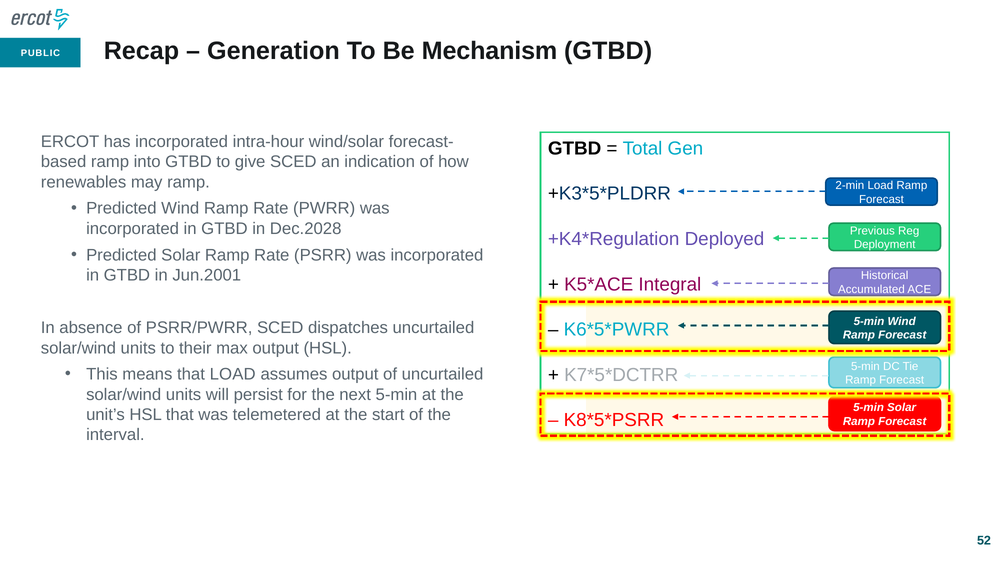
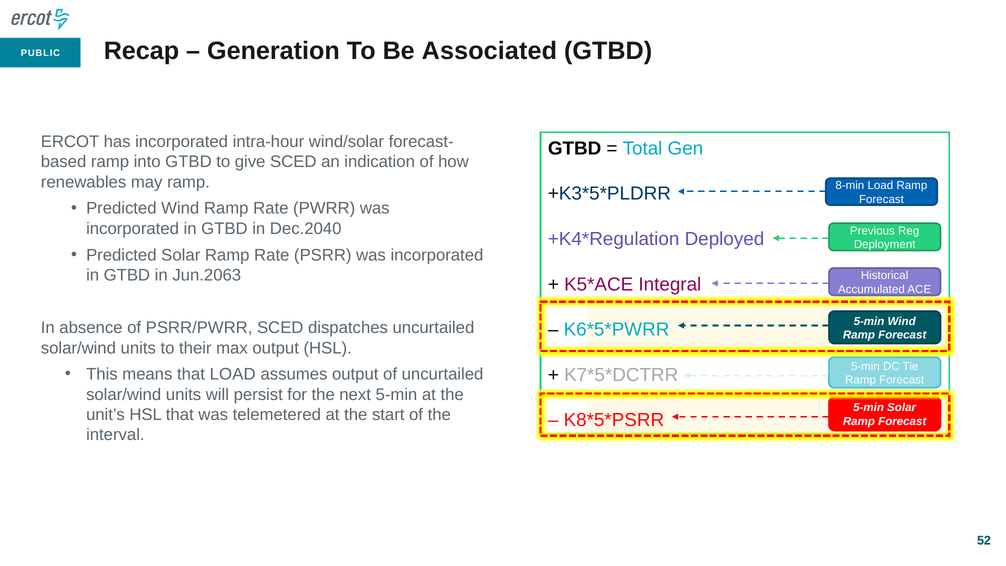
Mechanism: Mechanism -> Associated (489, 51)
2-min: 2-min -> 8-min (850, 185)
Dec.2028: Dec.2028 -> Dec.2040 (306, 229)
Jun.2001: Jun.2001 -> Jun.2063 (207, 275)
